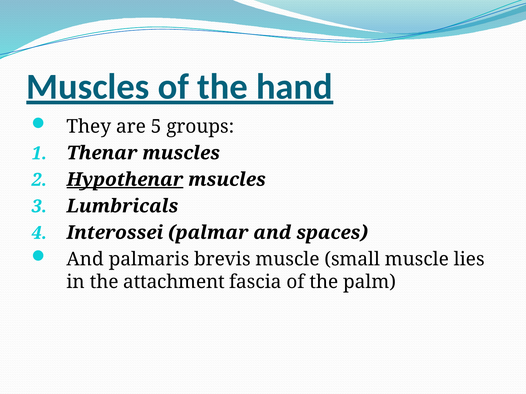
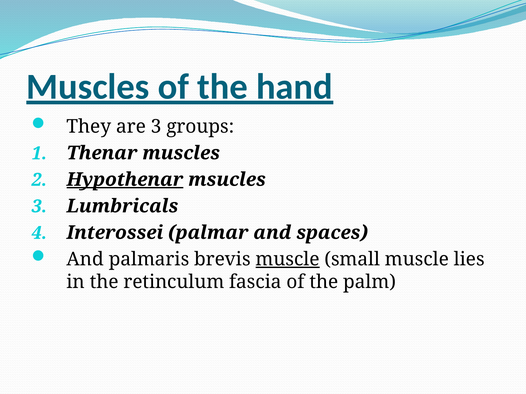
are 5: 5 -> 3 (156, 127)
muscle underline: none -> present (288, 259)
attachment: attachment -> retinculum (174, 282)
